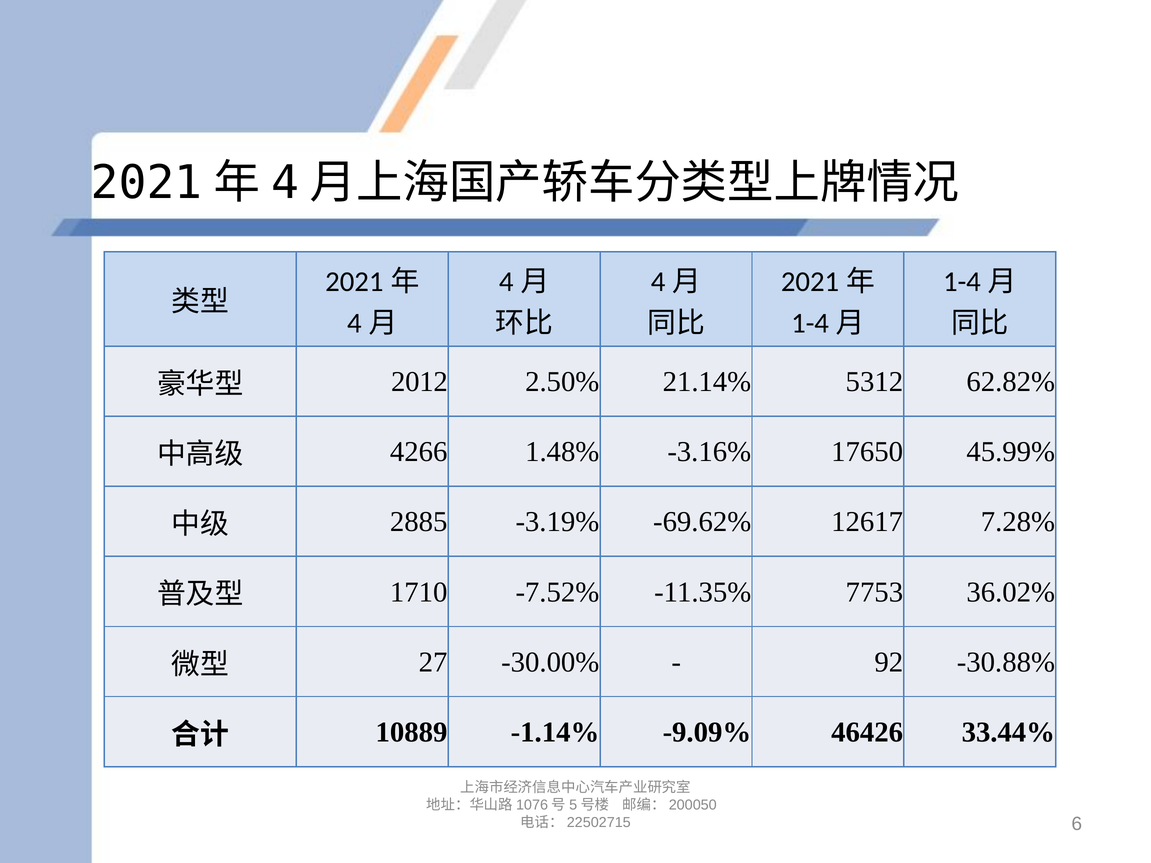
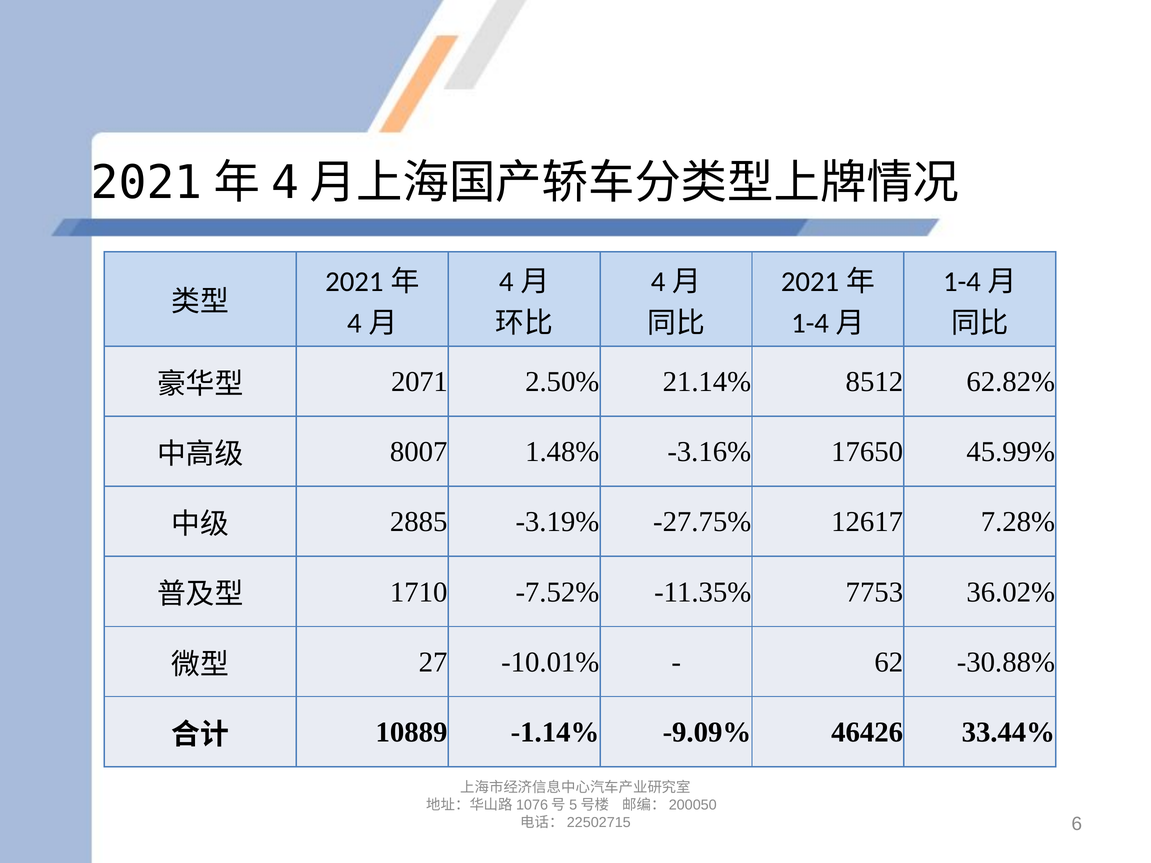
2012: 2012 -> 2071 (419, 382)
5312: 5312 -> 8512 (874, 382)
4266: 4266 -> 8007 (419, 452)
-69.62%: -69.62% -> -27.75% (702, 522)
-30.00%: -30.00% -> -10.01% (550, 662)
92: 92 -> 62 (889, 662)
